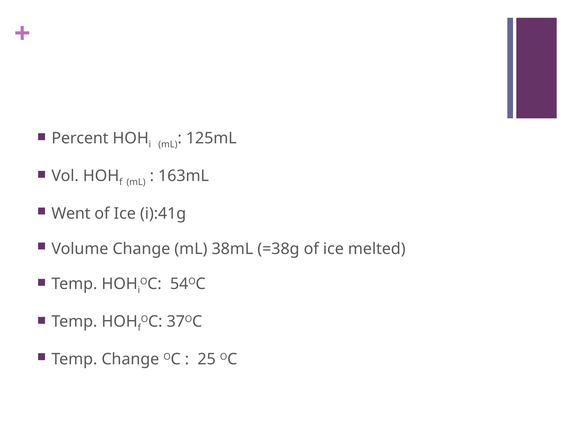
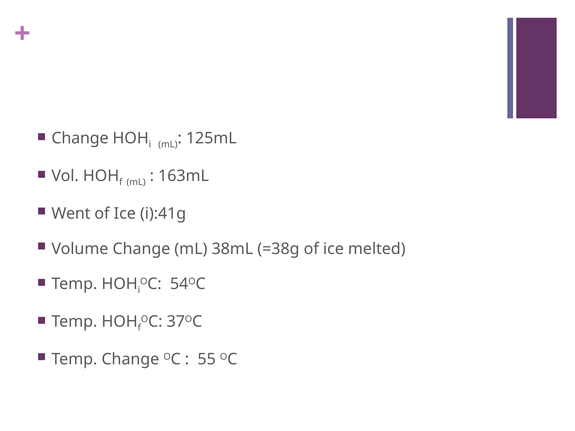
Percent: Percent -> Change (80, 138)
25: 25 -> 55 (207, 360)
